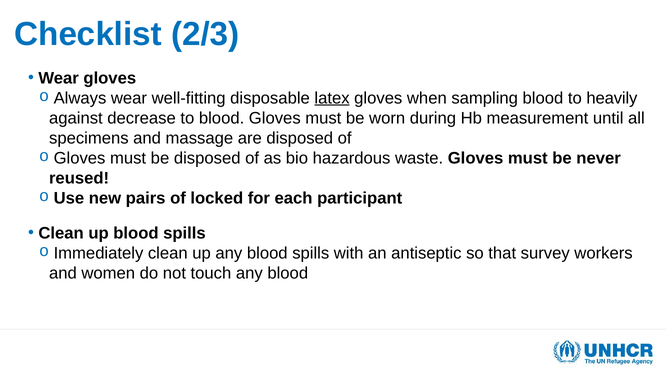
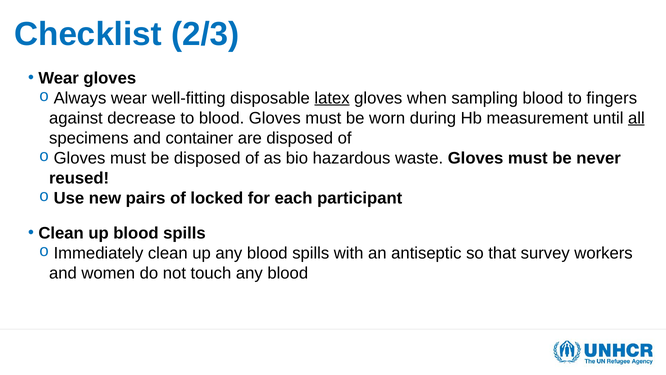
heavily: heavily -> fingers (612, 98)
all underline: none -> present (636, 118)
massage: massage -> container (199, 138)
